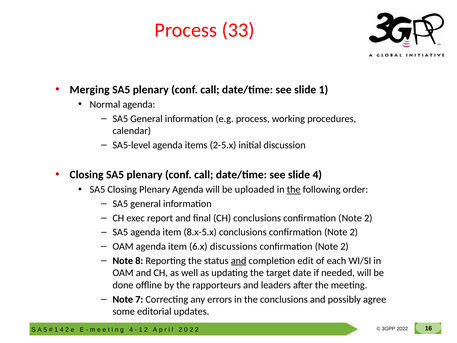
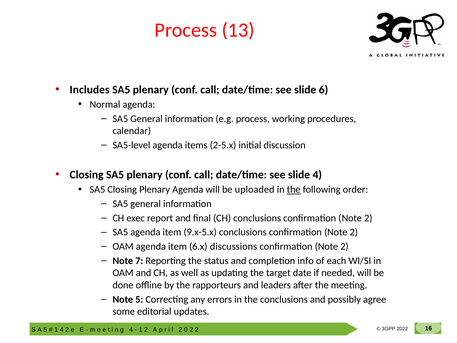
33: 33 -> 13 (238, 30)
Merging: Merging -> Includes (90, 90)
slide 1: 1 -> 6 (324, 90)
8.x-5.x: 8.x-5.x -> 9.x-5.x (200, 232)
8: 8 -> 7 (139, 261)
and underline: present -> none (239, 261)
edit: edit -> info (306, 261)
Note 7: 7 -> 5 (139, 299)
